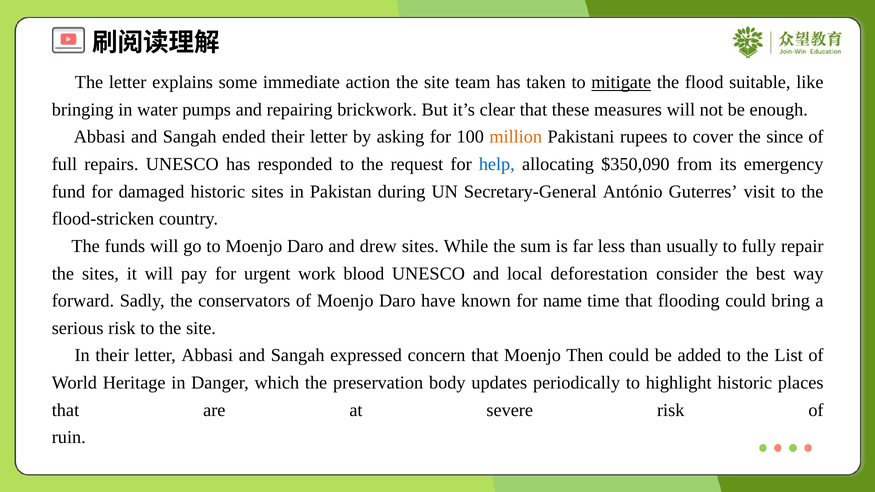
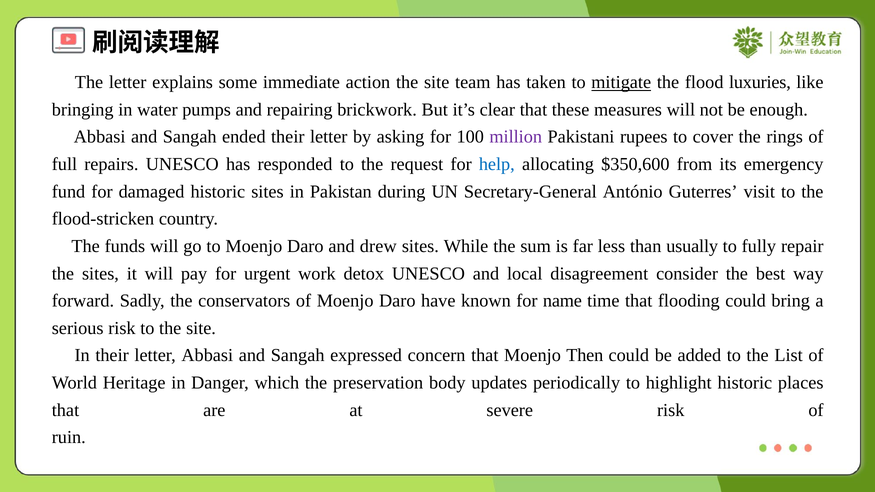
suitable: suitable -> luxuries (760, 82)
million colour: orange -> purple (516, 137)
since: since -> rings (785, 137)
$350,090: $350,090 -> $350,600 (635, 164)
blood: blood -> detox (364, 274)
deforestation: deforestation -> disagreement (599, 274)
